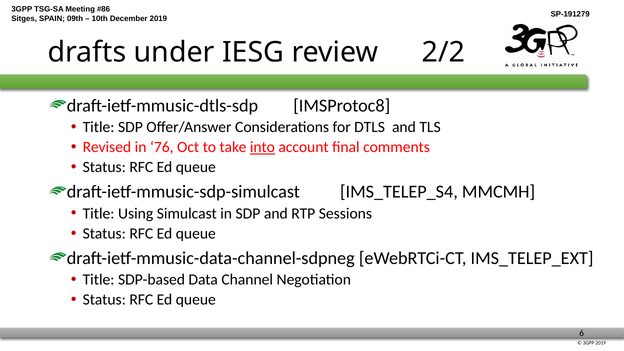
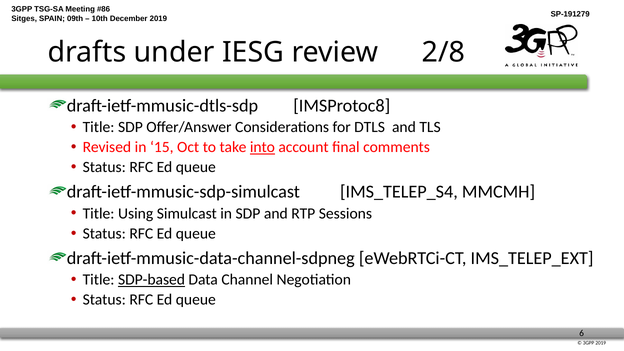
2/2: 2/2 -> 2/8 (444, 52)
76: 76 -> 15 (162, 147)
SDP-based underline: none -> present (152, 280)
